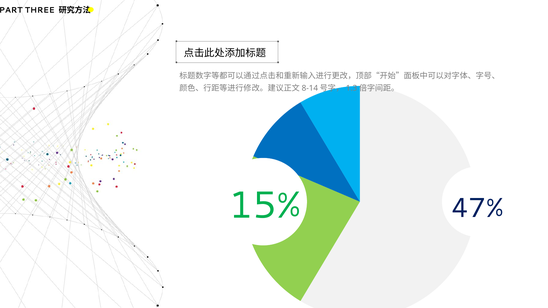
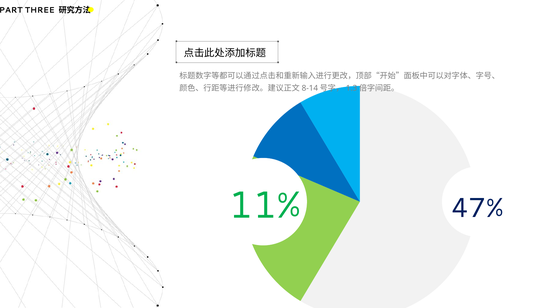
15%: 15% -> 11% (265, 206)
